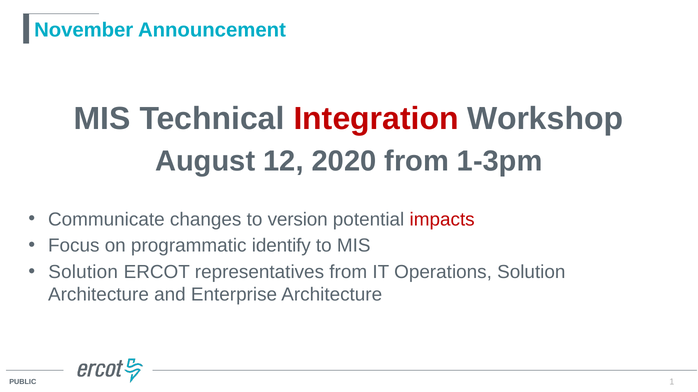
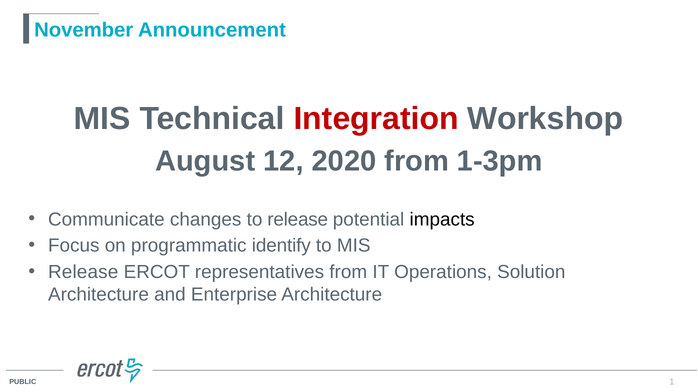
to version: version -> release (298, 220)
impacts colour: red -> black (442, 220)
Solution: Solution -> Release (83, 273)
